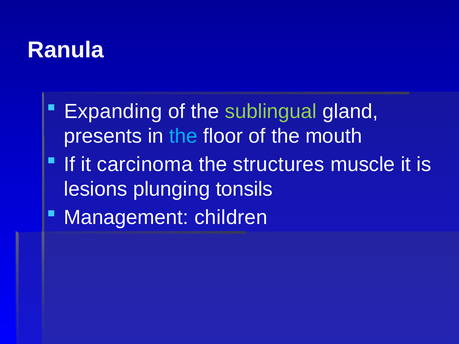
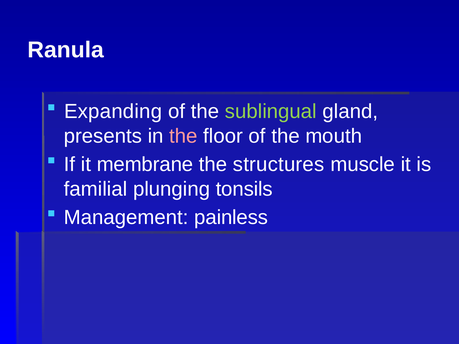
the colour: light blue -> pink (183, 136)
carcinoma: carcinoma -> membrane (145, 165)
lesions: lesions -> familial (96, 189)
children: children -> painless (231, 218)
